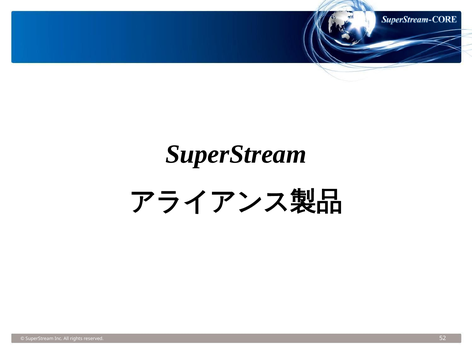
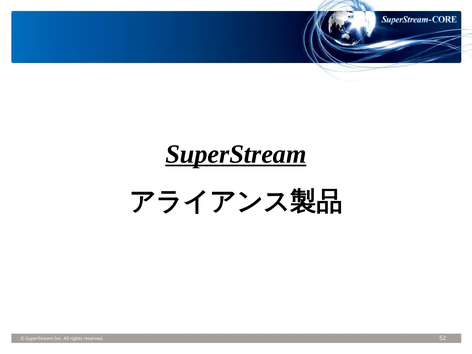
SuperStream underline: none -> present (236, 154)
